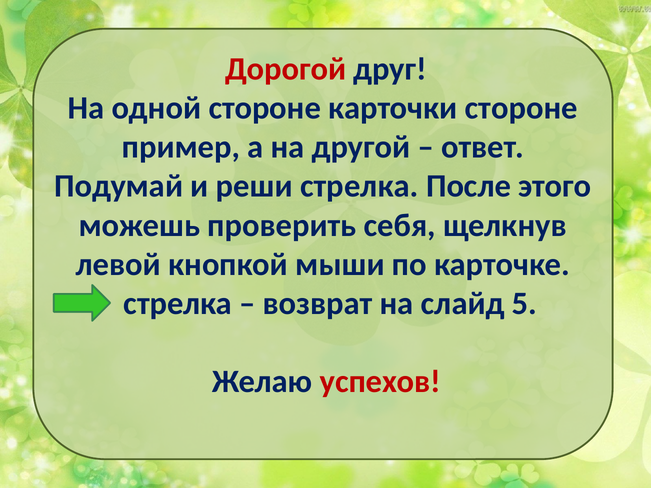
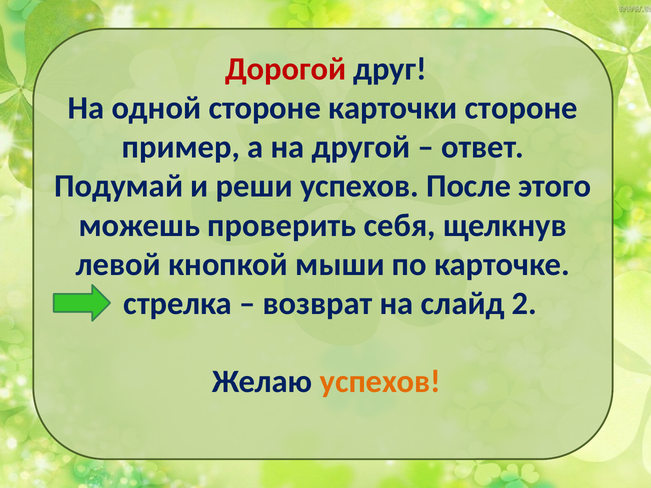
реши стрелка: стрелка -> успехов (359, 186)
5: 5 -> 2 (525, 304)
успехов colour: red -> orange (380, 382)
